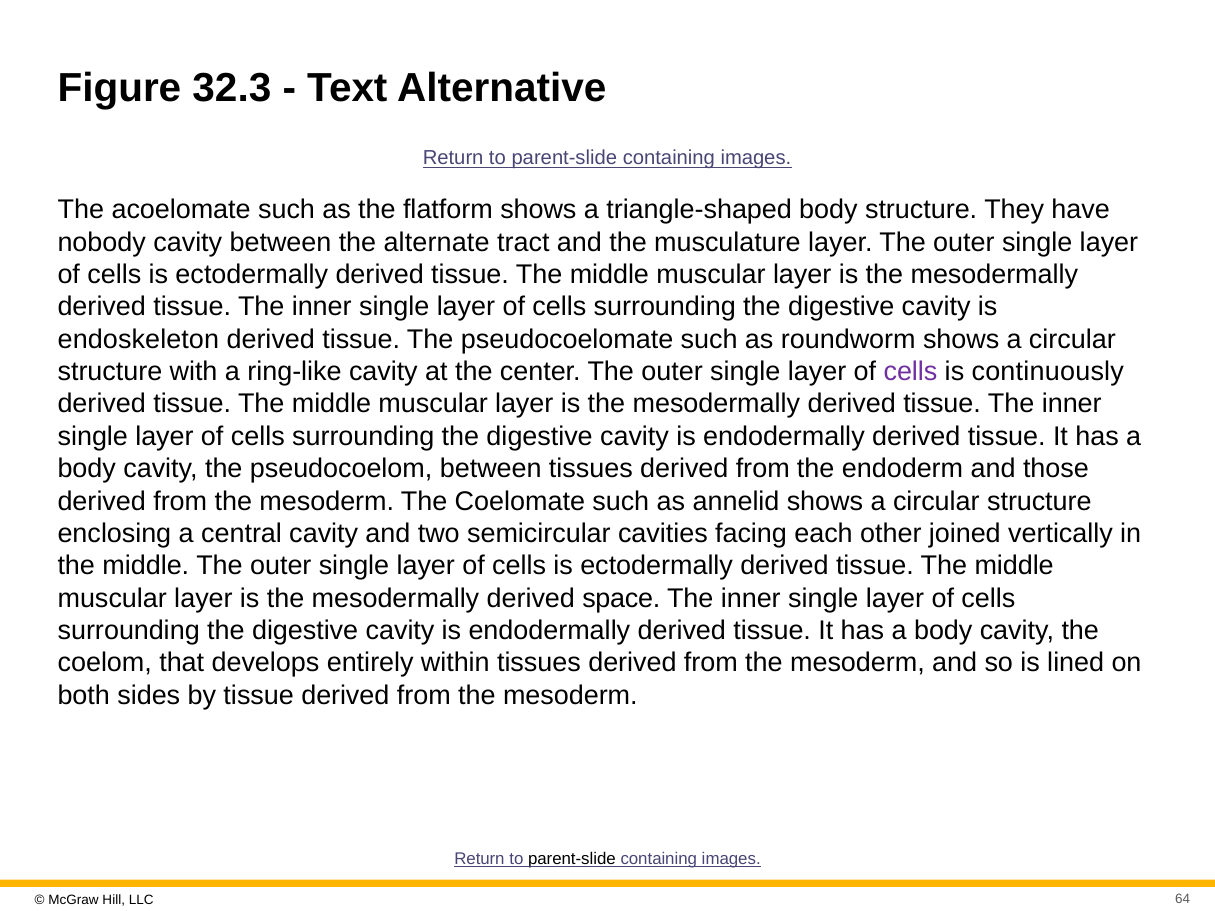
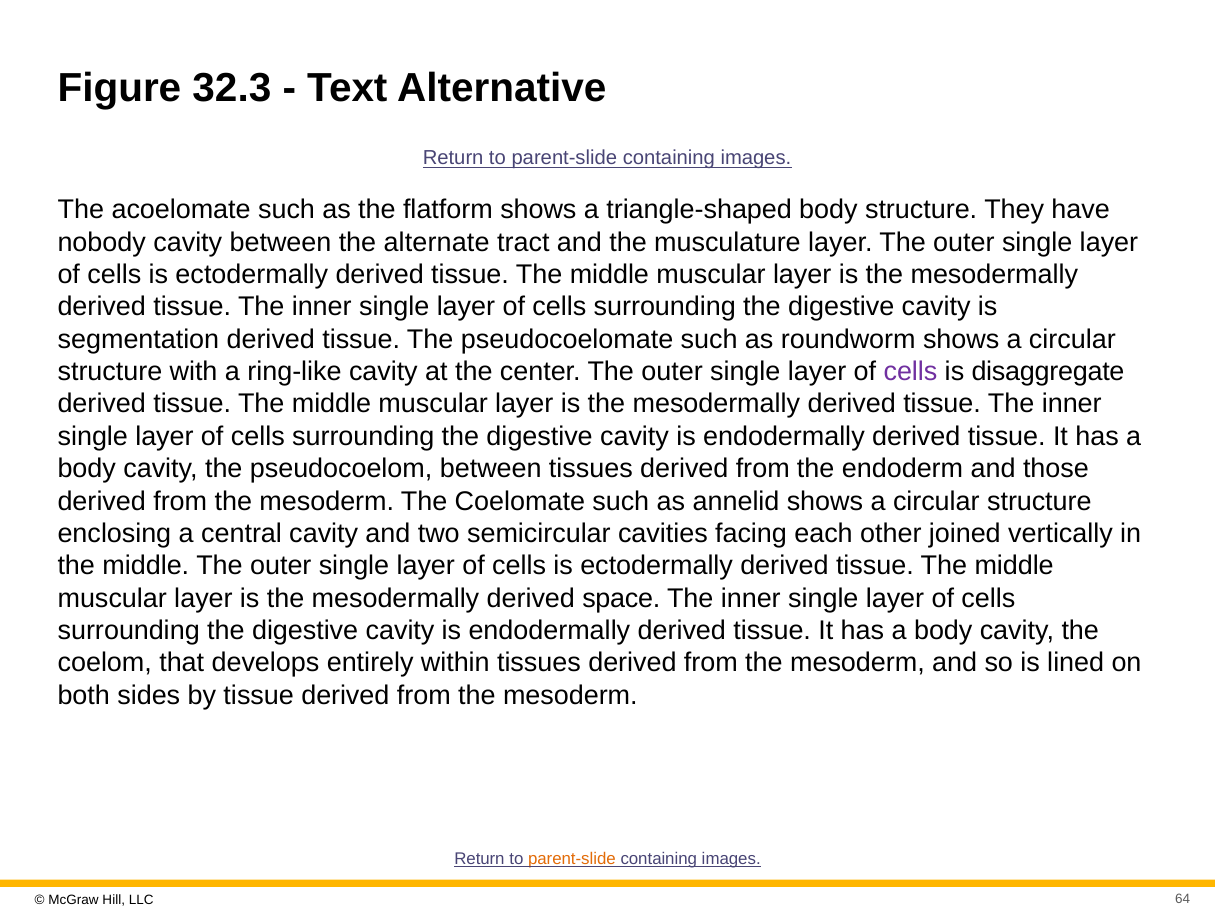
endoskeleton: endoskeleton -> segmentation (138, 339)
continuously: continuously -> disaggregate (1048, 372)
parent-slide colour: black -> orange (572, 859)
